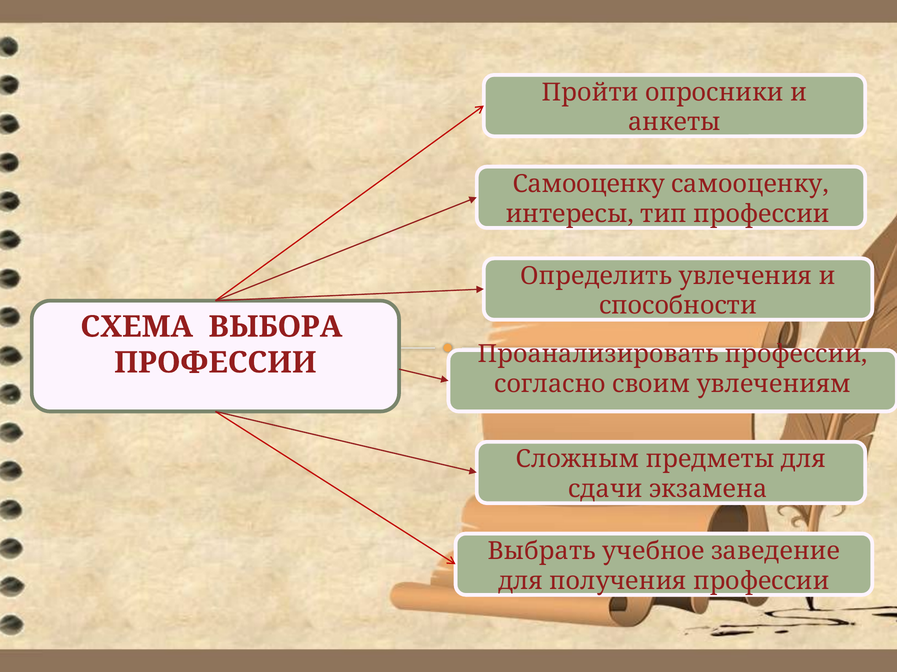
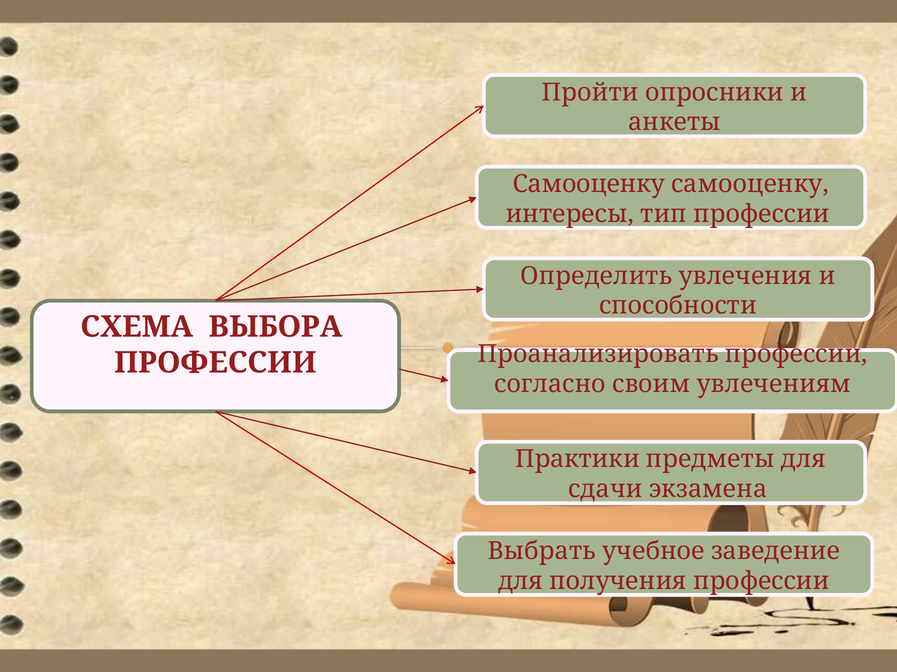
Сложным: Сложным -> Практики (578, 460)
